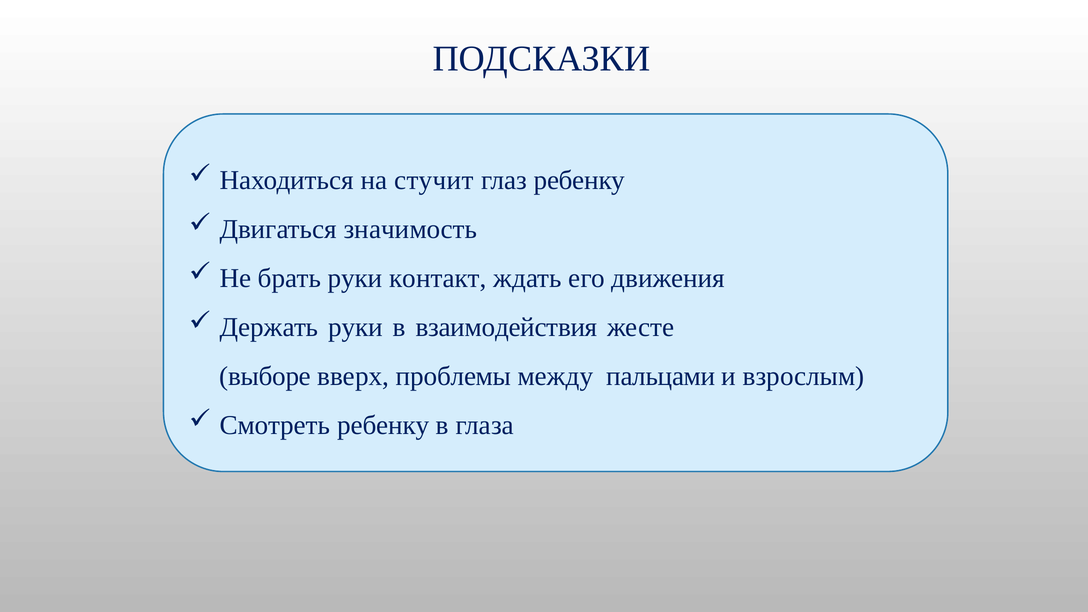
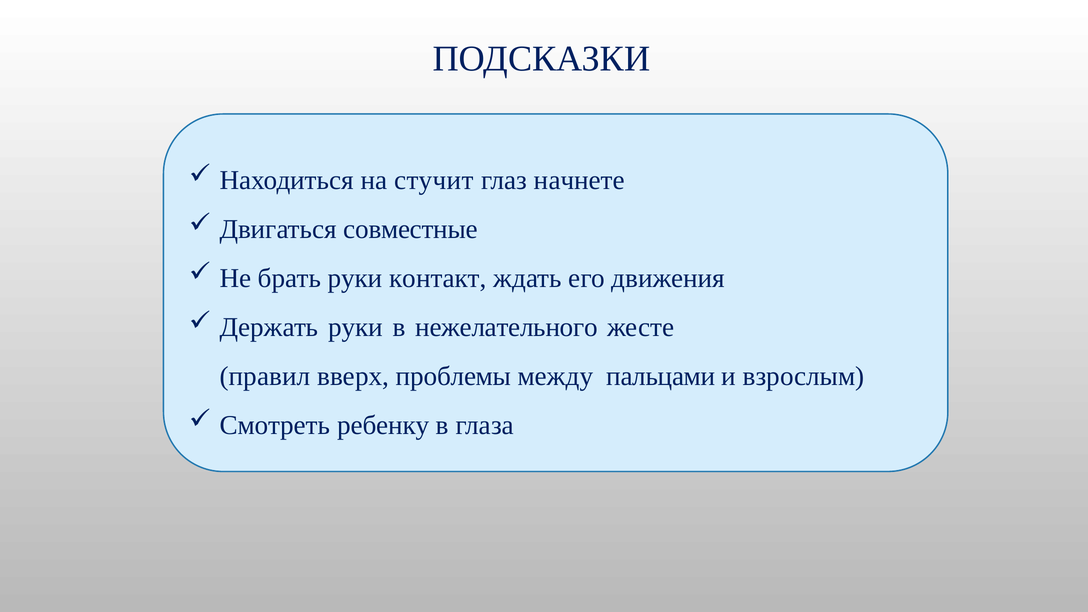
глаз ребенку: ребенку -> начнете (579, 180)
значимость: значимость -> совместные (411, 229)
взаимодействия: взаимодействия -> нежелательного (507, 327)
выборе: выборе -> правил (265, 376)
